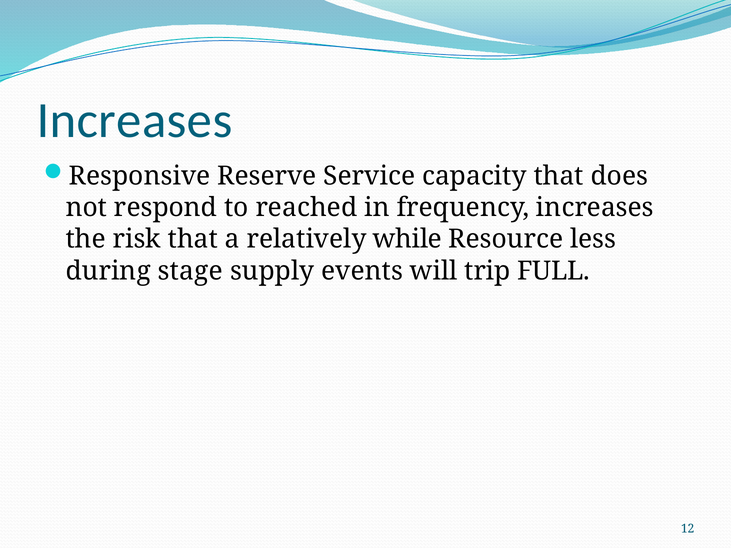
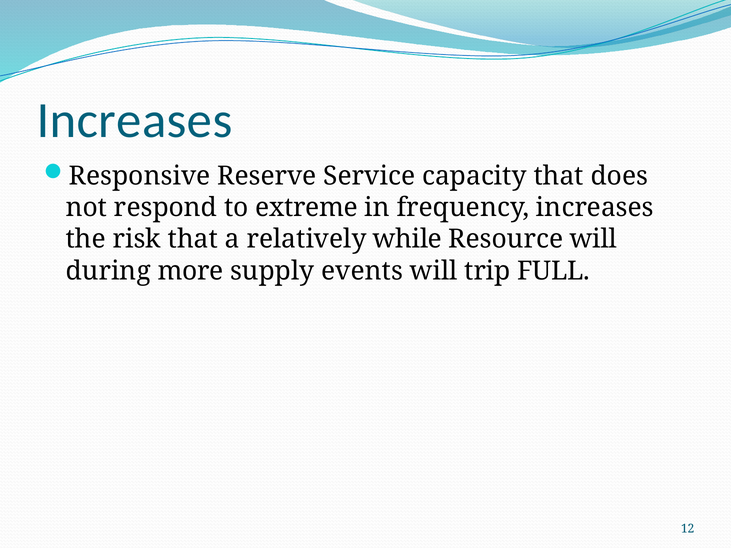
reached: reached -> extreme (307, 208)
Resource less: less -> will (593, 239)
stage: stage -> more (191, 271)
